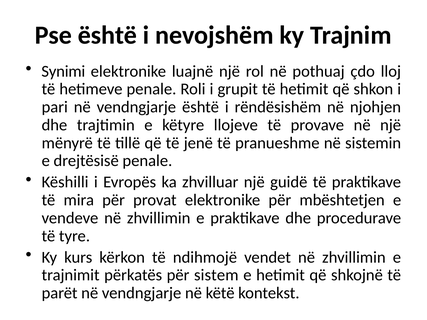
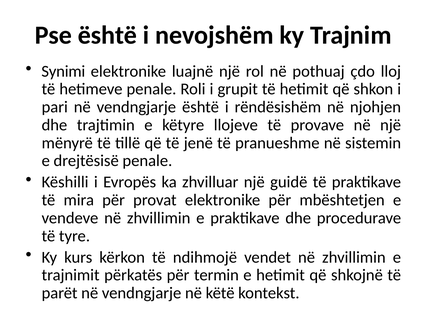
sistem: sistem -> termin (216, 275)
